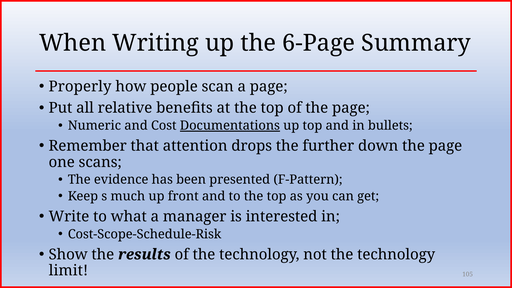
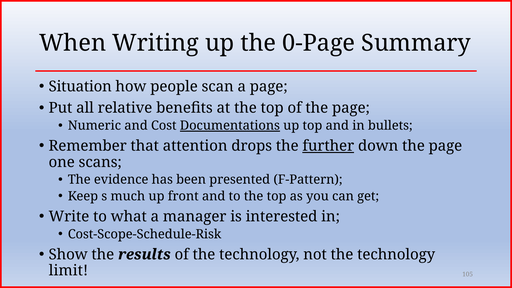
6-Page: 6-Page -> 0-Page (319, 43)
Properly: Properly -> Situation (80, 87)
further underline: none -> present (328, 146)
